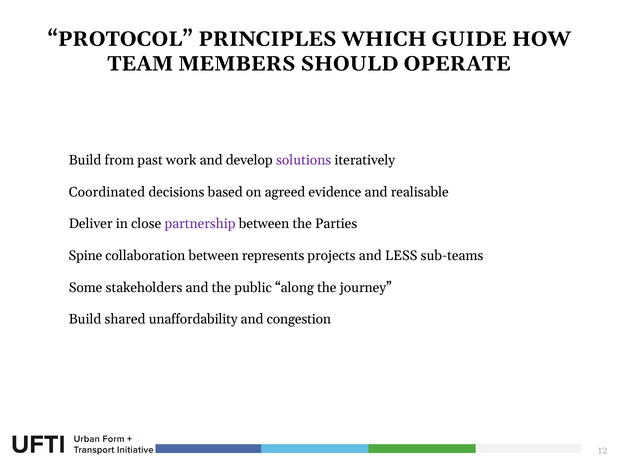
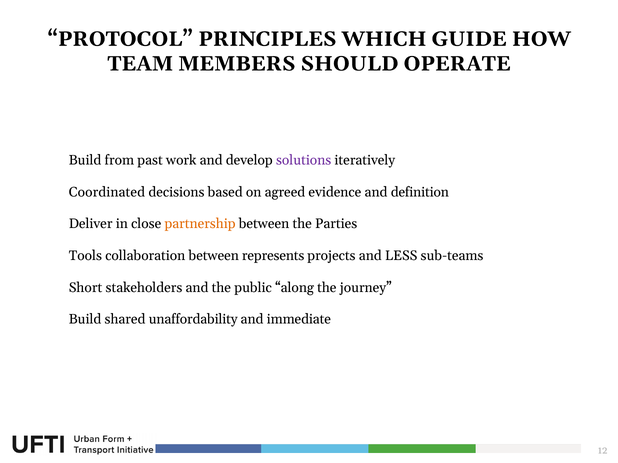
realisable: realisable -> definition (420, 192)
partnership colour: purple -> orange (200, 224)
Spine: Spine -> Tools (85, 256)
Some: Some -> Short (86, 288)
congestion: congestion -> immediate (299, 320)
